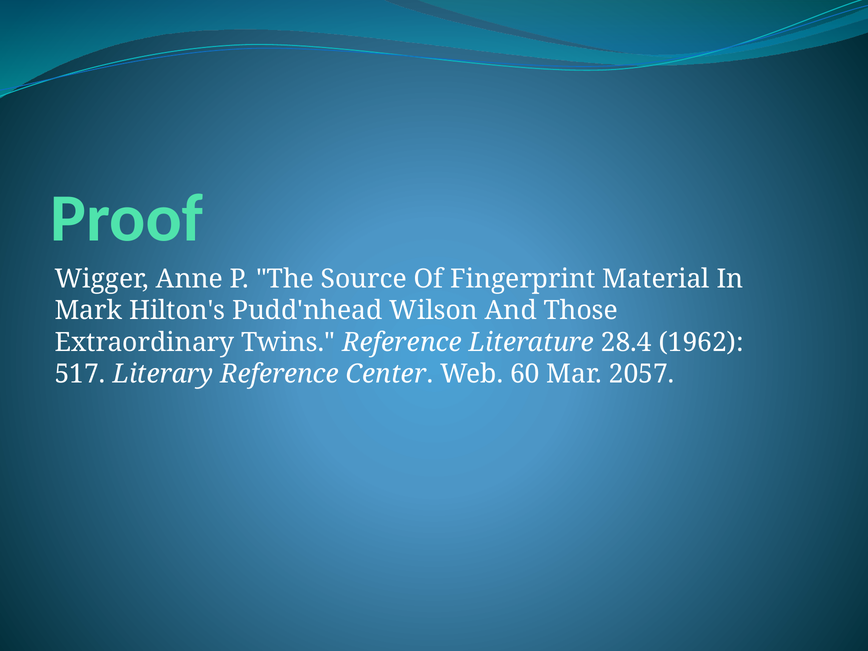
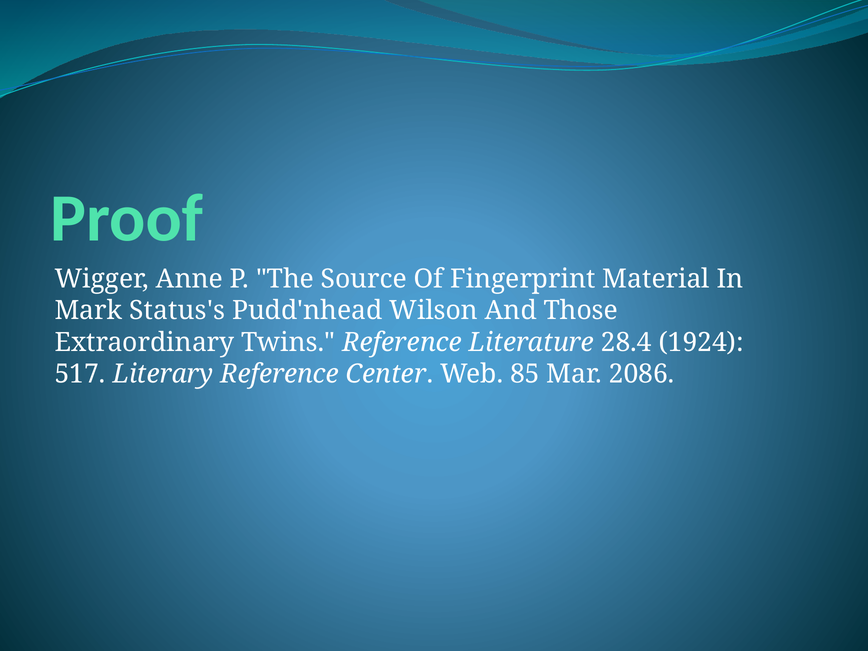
Hilton's: Hilton's -> Status's (177, 311)
1962: 1962 -> 1924 (701, 342)
60: 60 -> 85 (525, 374)
2057: 2057 -> 2086 (642, 374)
